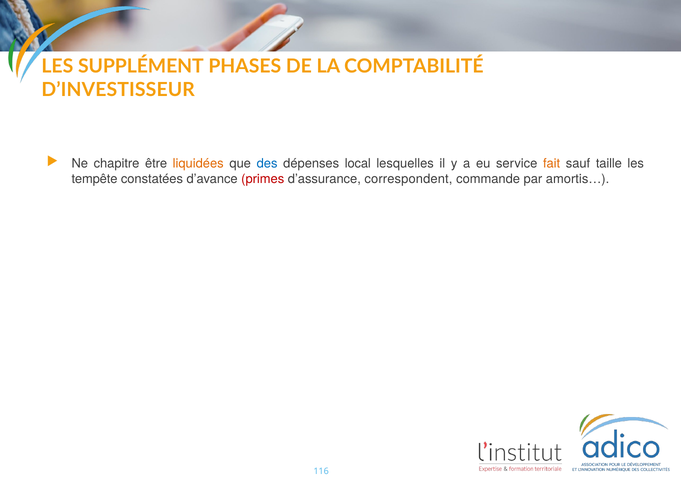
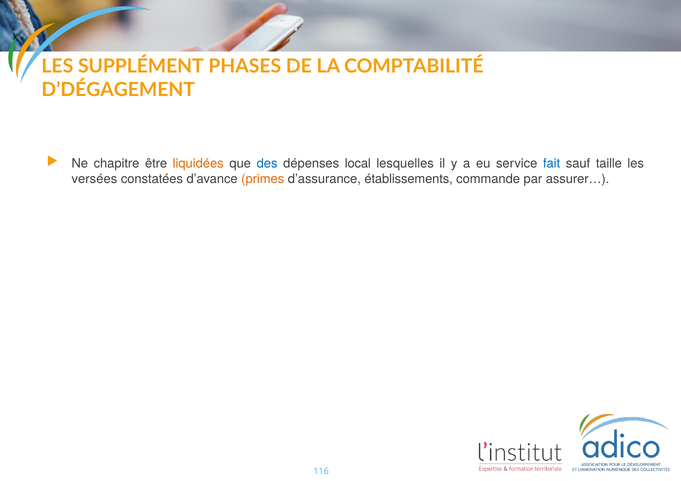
D’INVESTISSEUR: D’INVESTISSEUR -> D’DÉGAGEMENT (118, 90)
fait colour: orange -> blue (552, 164)
tempête: tempête -> versées (94, 179)
primes colour: red -> orange (263, 179)
correspondent: correspondent -> établissements (409, 179)
amortis…: amortis… -> assurer… (578, 179)
